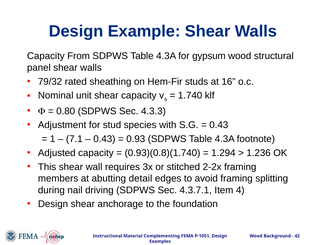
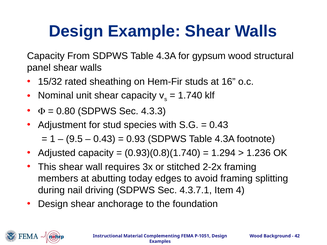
79/32: 79/32 -> 15/32 (50, 82)
7.1: 7.1 -> 9.5 (74, 139)
detail: detail -> today (141, 179)
